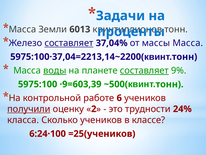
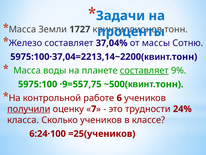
6013: 6013 -> 1727 (80, 29)
составляет underline: present -> none (69, 43)
массы Масса: Масса -> Сотню (188, 43)
воды underline: present -> none (55, 70)
·9=603,39: ·9=603,39 -> ·9=557,75 (81, 84)
2: 2 -> 7 (94, 109)
